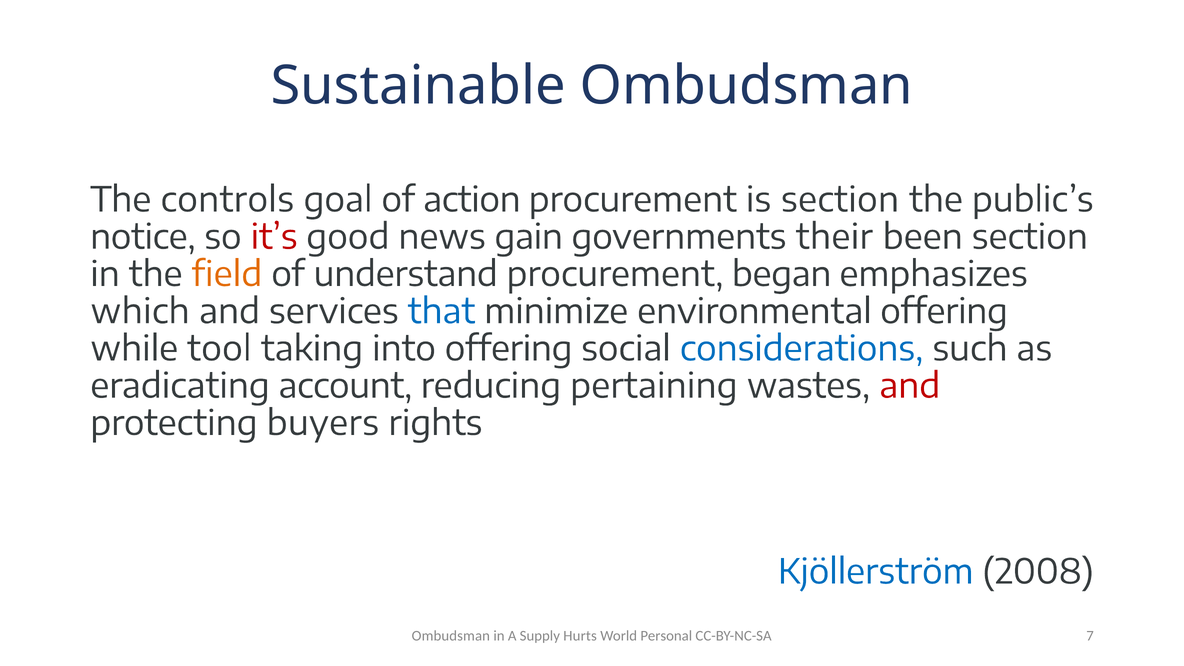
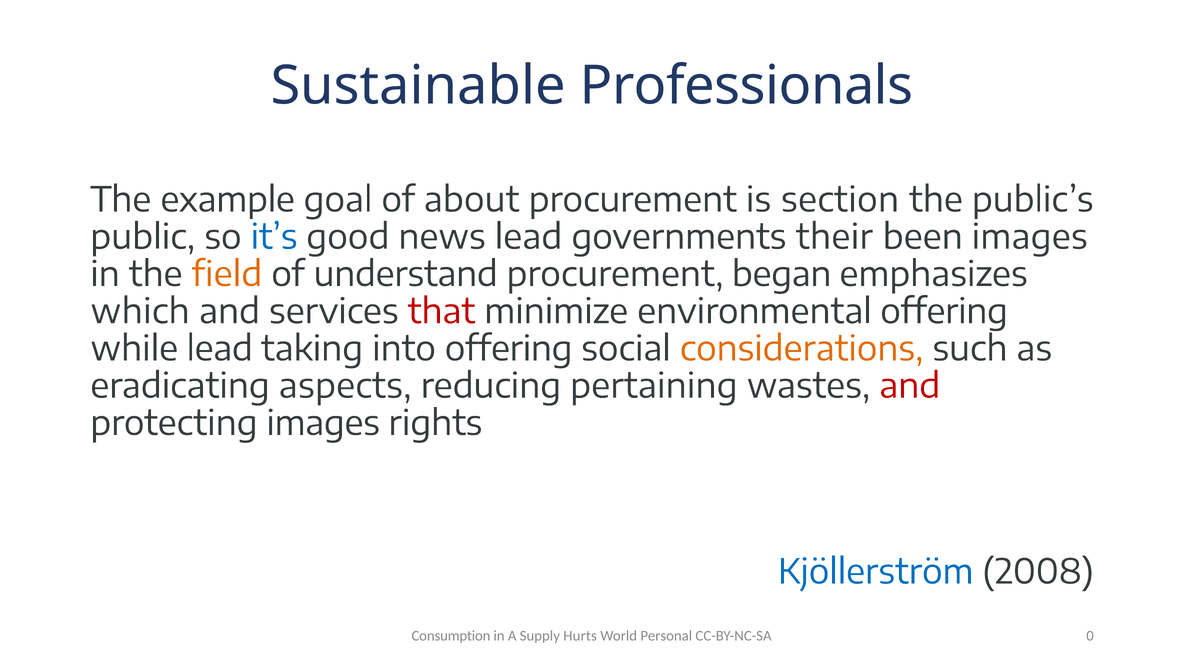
Sustainable Ombudsman: Ombudsman -> Professionals (747, 86)
controls: controls -> example (228, 200)
action: action -> about (472, 200)
notice: notice -> public (143, 237)
it’s colour: red -> blue (274, 237)
news gain: gain -> lead (528, 237)
been section: section -> images (1030, 237)
that colour: blue -> red (441, 312)
while tool: tool -> lead (220, 349)
considerations colour: blue -> orange (802, 349)
account: account -> aspects (345, 386)
protecting buyers: buyers -> images (323, 424)
Ombudsman: Ombudsman -> Consumption (451, 636)
7: 7 -> 0 (1090, 636)
